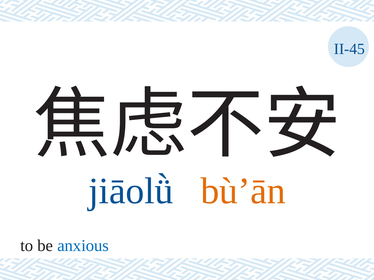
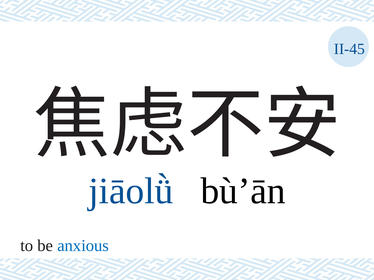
bù’ān colour: orange -> black (243, 191)
